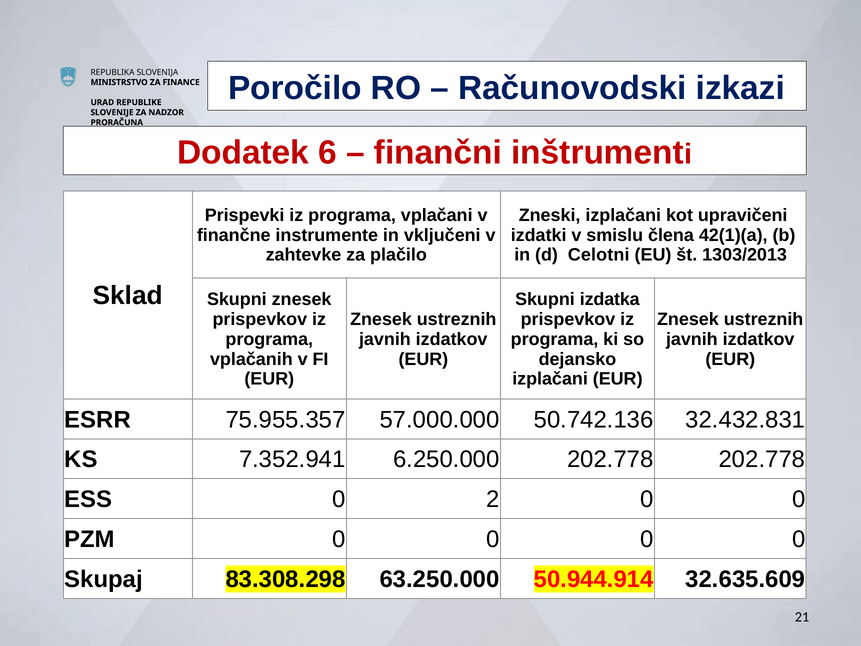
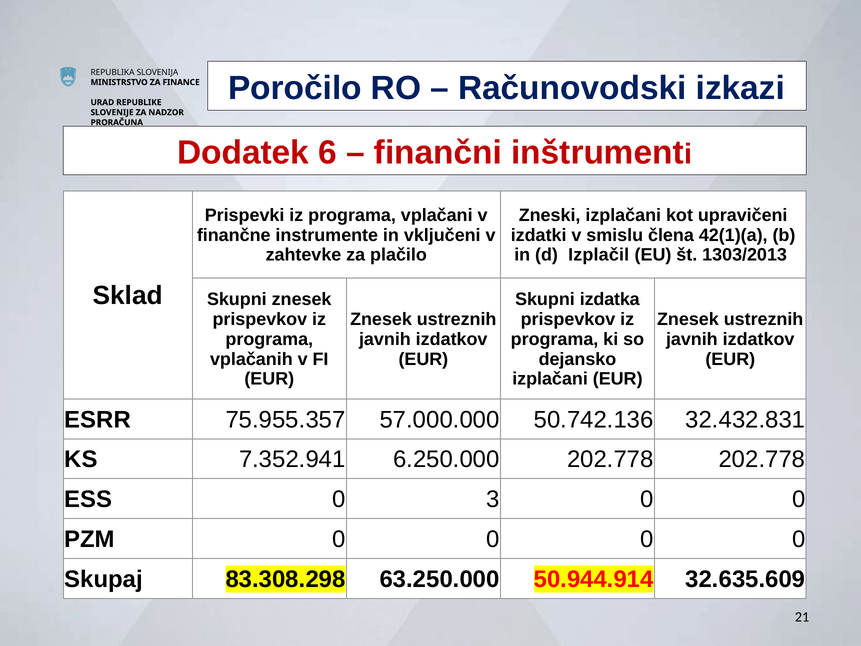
Celotni: Celotni -> Izplačil (599, 255)
2: 2 -> 3 (493, 499)
